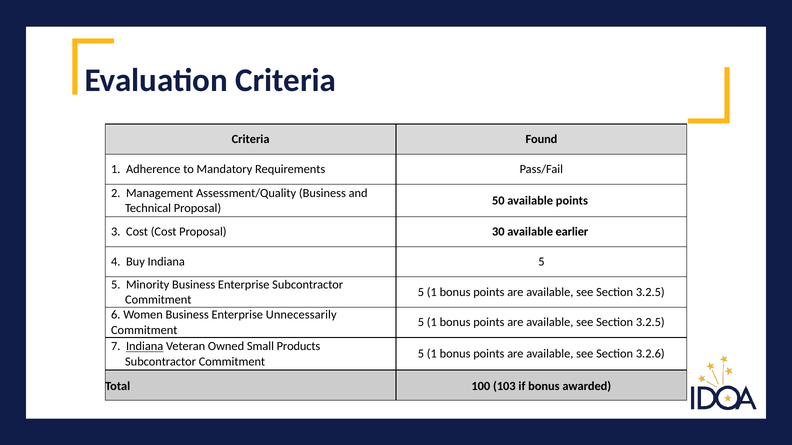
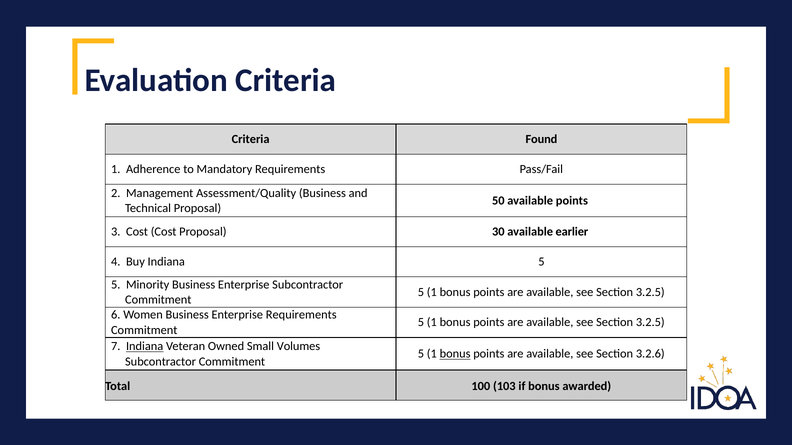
Enterprise Unnecessarily: Unnecessarily -> Requirements (301, 315)
Products: Products -> Volumes (298, 347)
bonus underline: none -> present (455, 354)
